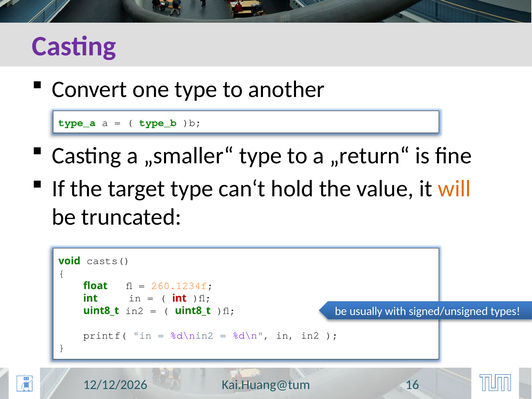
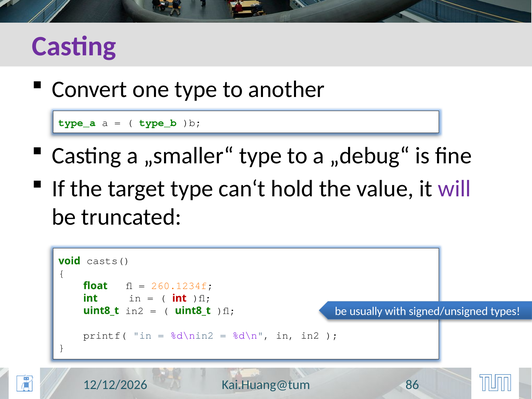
„return“: „return“ -> „debug“ (370, 156)
will colour: orange -> purple (454, 189)
16: 16 -> 86 (412, 385)
